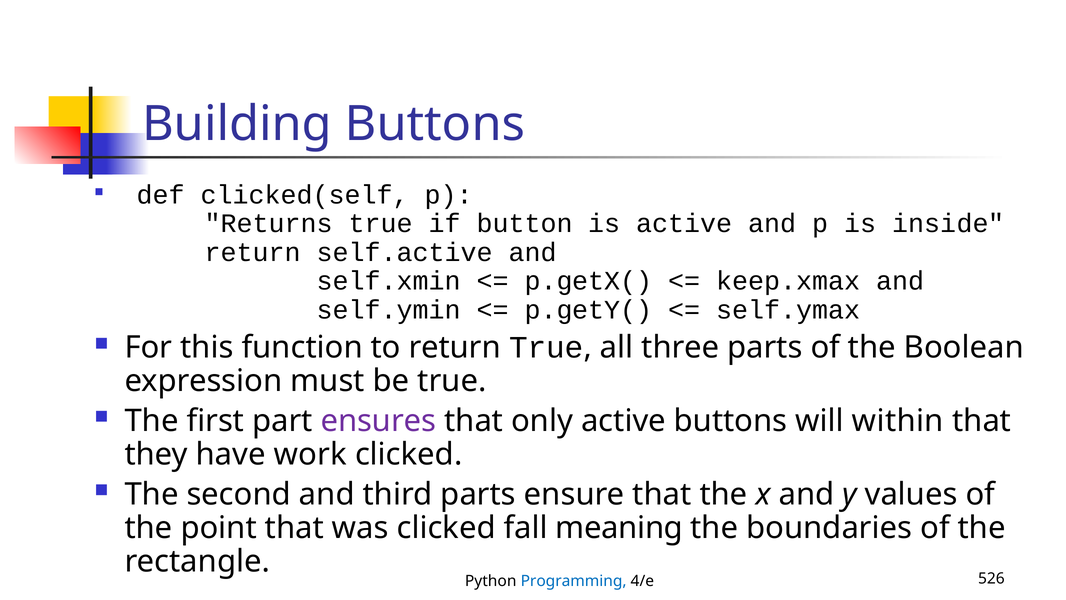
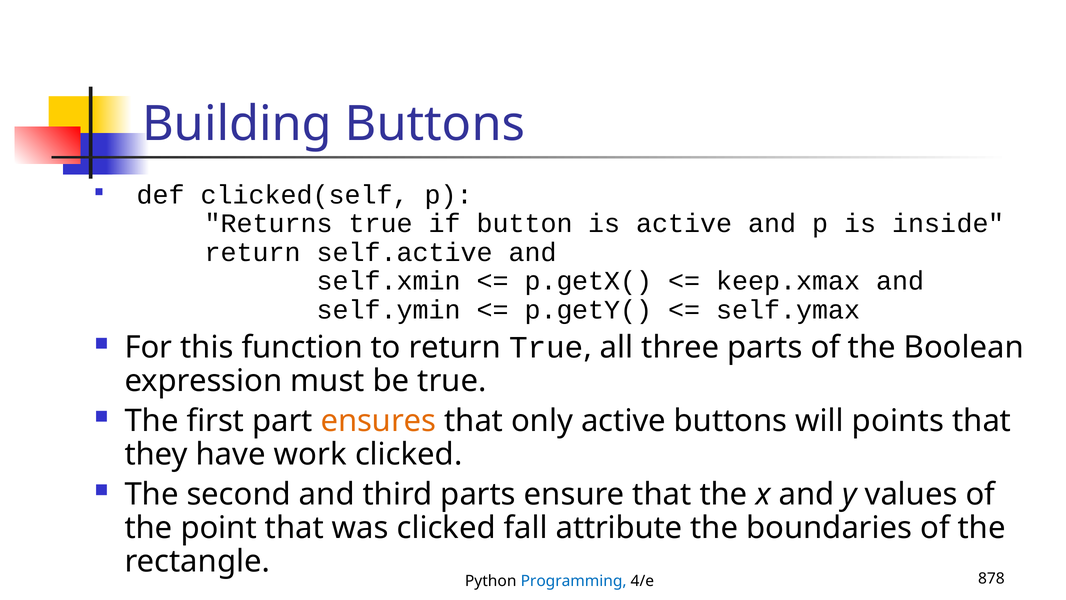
ensures colour: purple -> orange (378, 421)
within: within -> points (898, 421)
meaning: meaning -> attribute (619, 528)
526: 526 -> 878 (991, 578)
